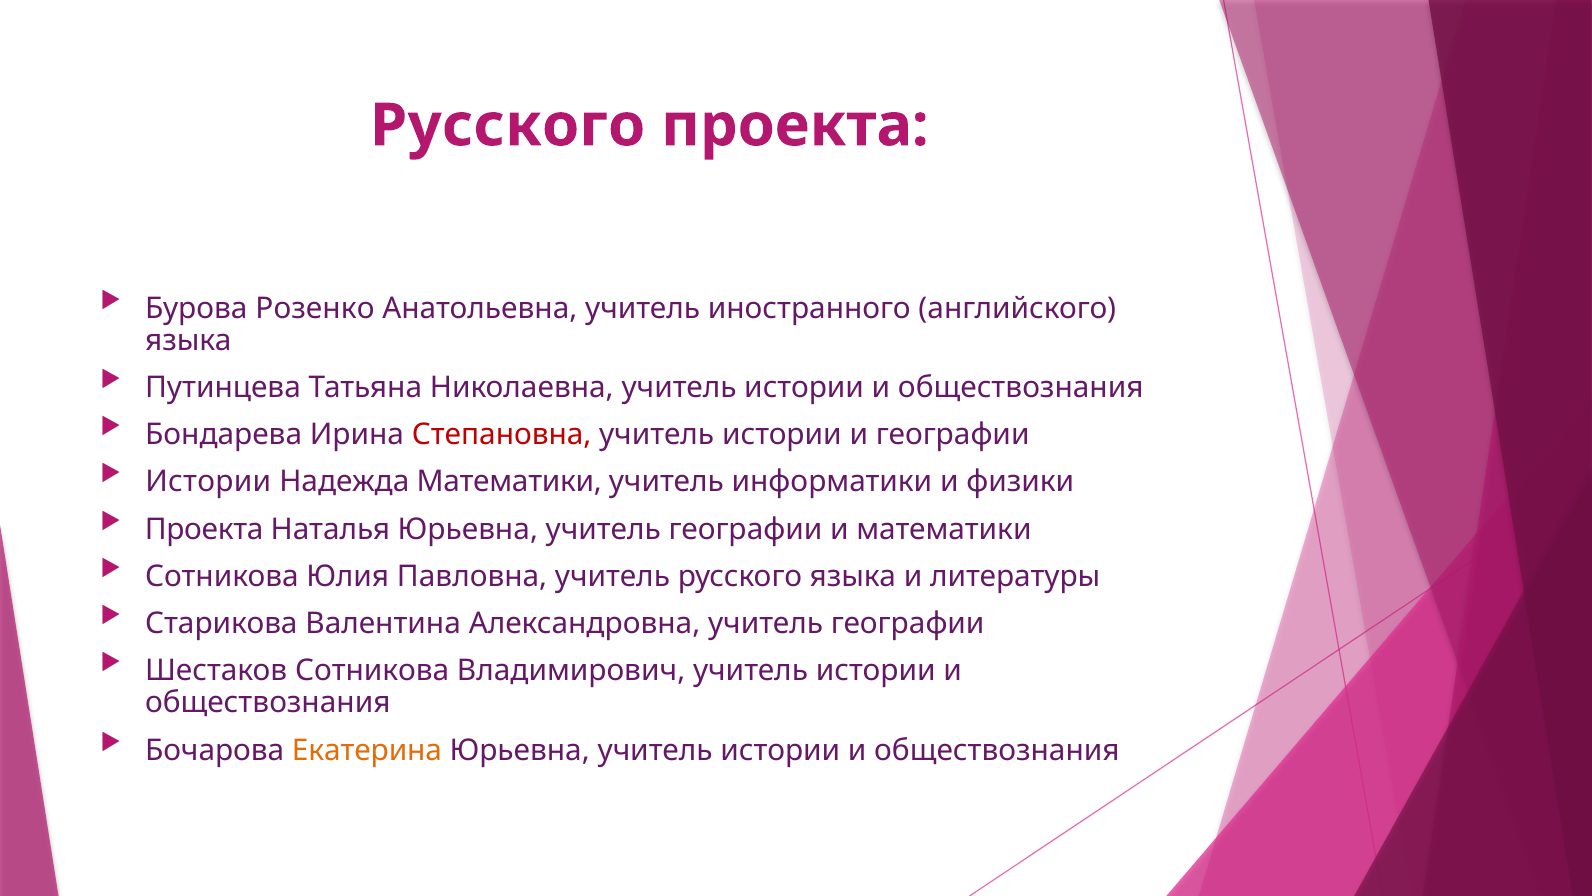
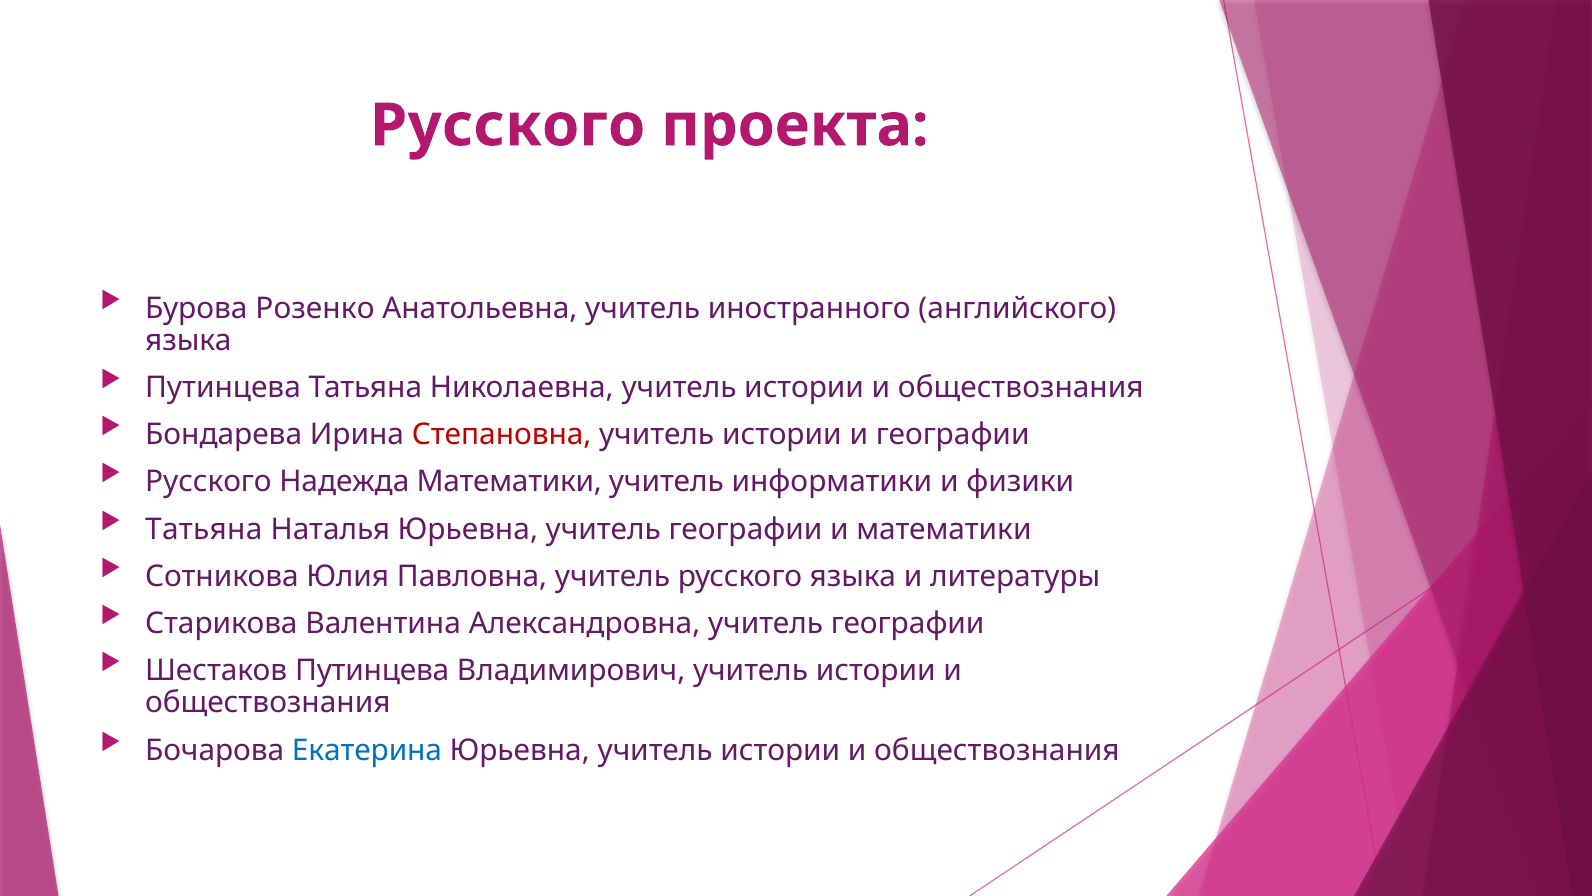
Истории: Истории -> Русского (208, 482)
Проекта: Проекта -> Татьяна (204, 529)
Шестаков Сотникова: Сотникова -> Путинцева (372, 670)
Екатерина colour: orange -> blue (367, 750)
